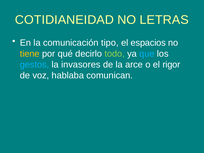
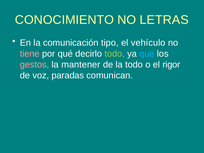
COTIDIANEIDAD: COTIDIANEIDAD -> CONOCIMIENTO (64, 20)
espacios: espacios -> vehículo (148, 43)
tiene colour: yellow -> pink (30, 54)
gestos colour: light blue -> pink (34, 65)
invasores: invasores -> mantener (81, 65)
la arce: arce -> todo (134, 65)
hablaba: hablaba -> paradas (68, 75)
